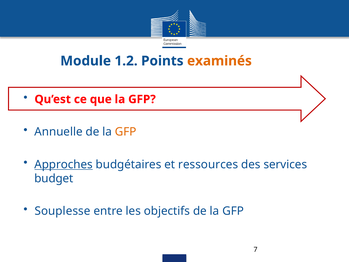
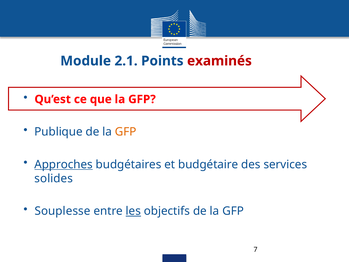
1.2: 1.2 -> 2.1 (126, 61)
examinés colour: orange -> red (219, 61)
Annuelle: Annuelle -> Publique (59, 132)
ressources: ressources -> budgétaire (208, 164)
budget: budget -> solides (54, 178)
les underline: none -> present (133, 211)
